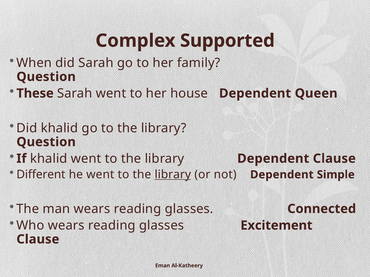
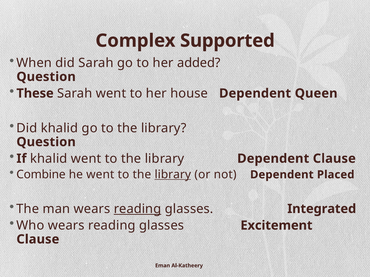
family: family -> added (199, 63)
Different: Different -> Combine (41, 175)
Simple: Simple -> Placed (336, 175)
reading underline: none -> present (138, 209)
Connected: Connected -> Integrated (322, 209)
